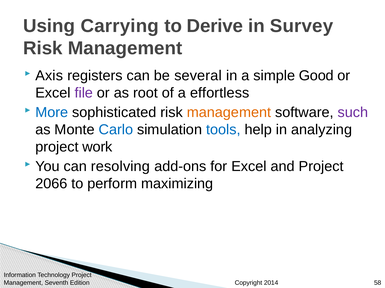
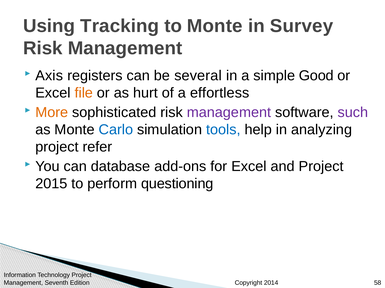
Carrying: Carrying -> Tracking (120, 26)
to Derive: Derive -> Monte (215, 26)
file colour: purple -> orange (84, 93)
root: root -> hurt (146, 93)
More colour: blue -> orange (52, 113)
management colour: orange -> purple (229, 113)
work: work -> refer (97, 147)
resolving: resolving -> database (121, 167)
2066: 2066 -> 2015 (51, 184)
maximizing: maximizing -> questioning (177, 184)
